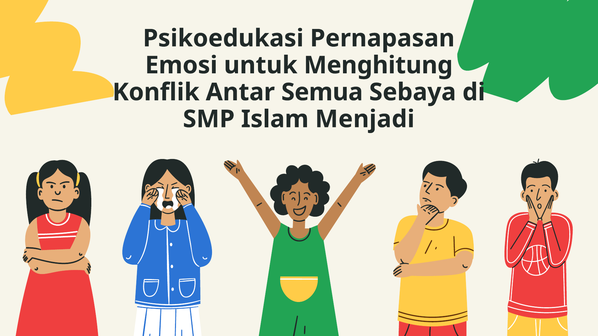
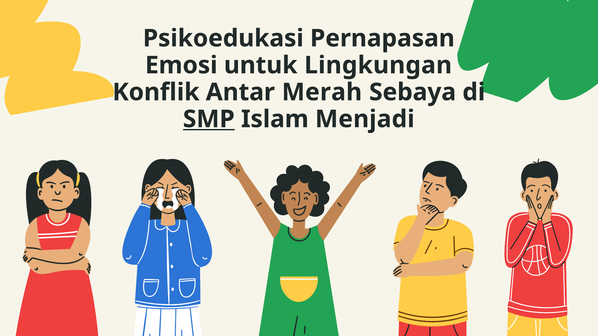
Menghitung: Menghitung -> Lingkungan (378, 65)
Semua: Semua -> Merah (322, 92)
SMP underline: none -> present (209, 119)
